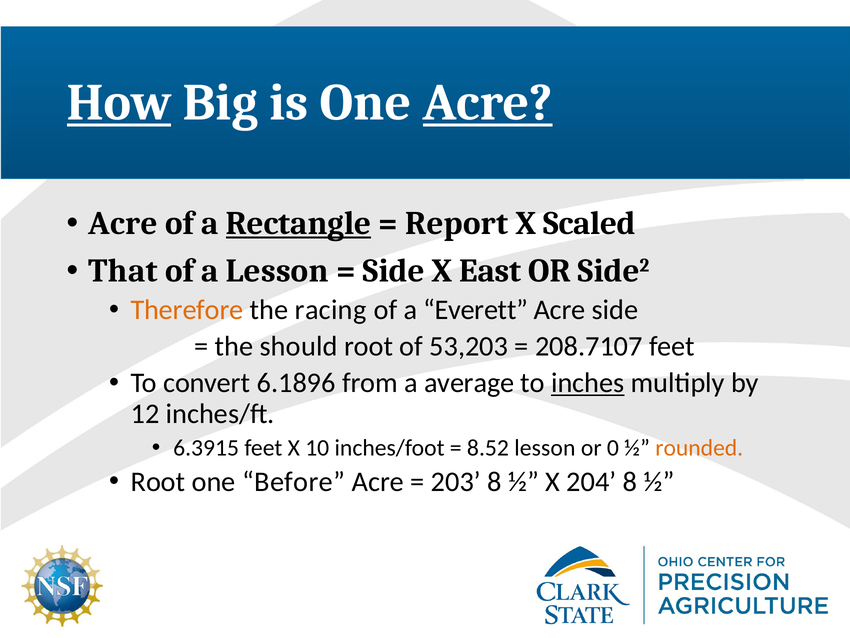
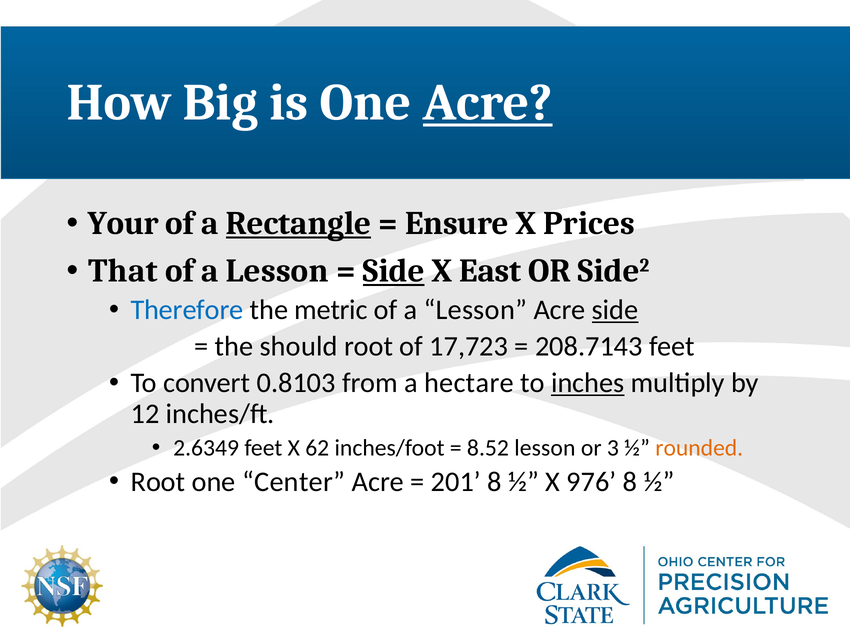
How underline: present -> none (119, 102)
Acre: Acre -> Your (123, 223)
Report: Report -> Ensure (457, 223)
Scaled: Scaled -> Prices (589, 223)
Side underline: none -> present (394, 271)
Therefore colour: orange -> blue (187, 310)
racing: racing -> metric (331, 310)
Everett: Everett -> Lesson (475, 310)
side underline: none -> present (615, 310)
53,203: 53,203 -> 17,723 (469, 346)
208.7107: 208.7107 -> 208.7143 (589, 346)
6.1896: 6.1896 -> 0.8103 (296, 383)
average: average -> hectare (469, 383)
6.3915: 6.3915 -> 2.6349 (206, 447)
10: 10 -> 62 (317, 447)
0: 0 -> 3 (613, 447)
Before: Before -> Center (294, 481)
203: 203 -> 201 (456, 481)
204: 204 -> 976 (591, 481)
